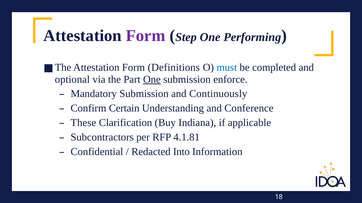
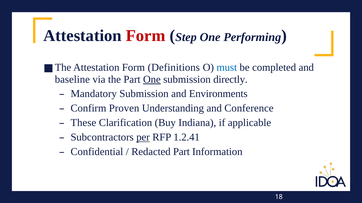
Form colour: purple -> red (146, 36)
optional: optional -> baseline (72, 80)
enforce: enforce -> directly (230, 80)
Continuously: Continuously -> Environments (218, 94)
Certain: Certain -> Proven (124, 109)
per underline: none -> present (143, 138)
4.1.81: 4.1.81 -> 1.2.41 (187, 138)
Redacted Into: Into -> Part (181, 152)
